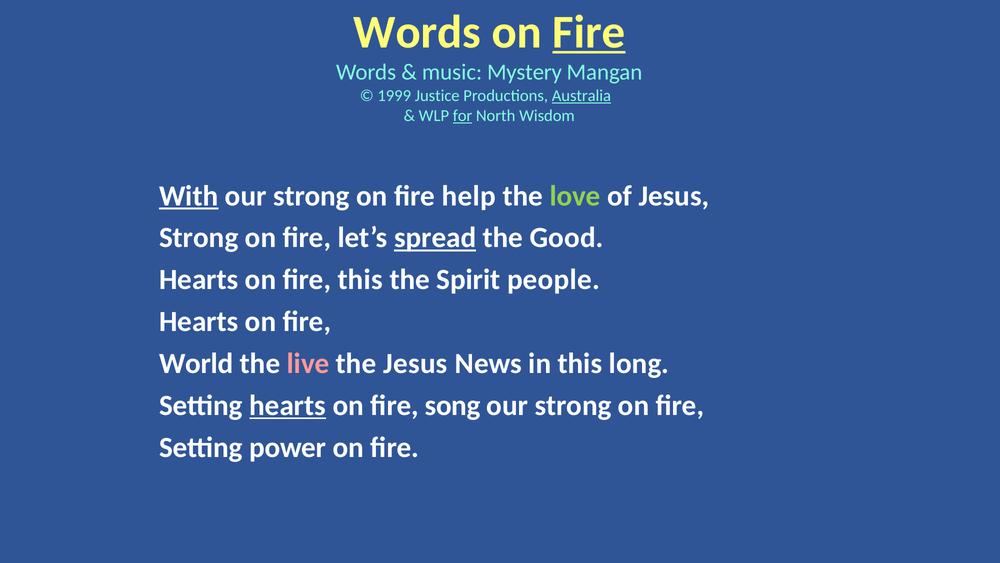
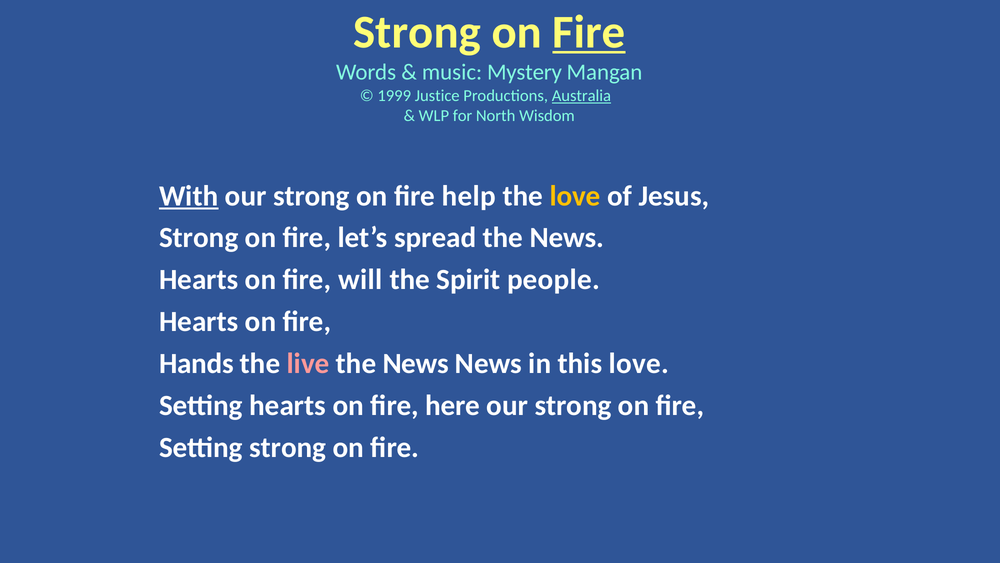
Words: Words -> Strong (417, 32)
for underline: present -> none (463, 116)
love colour: light green -> yellow (575, 196)
spread underline: present -> none (435, 238)
Good: Good -> News (567, 238)
fire this: this -> will (360, 280)
World: World -> Hands (196, 363)
Jesus: Jesus -> News (416, 363)
this long: long -> love (639, 363)
hearts underline: present -> none (288, 405)
song: song -> here (453, 405)
Setting power: power -> strong (288, 447)
